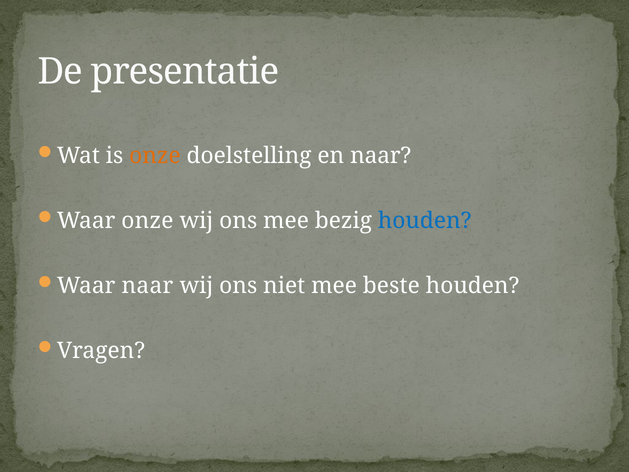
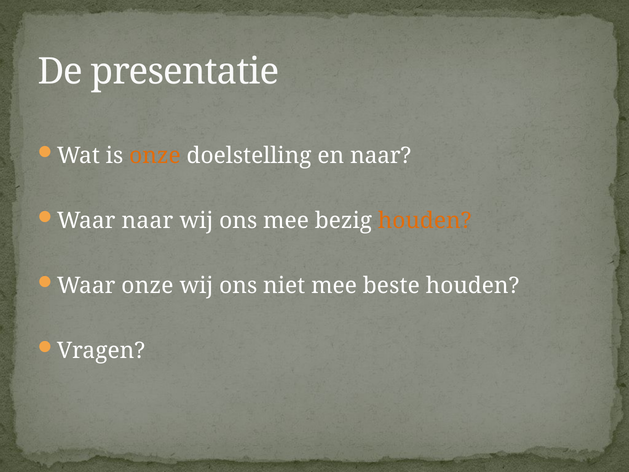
Waar onze: onze -> naar (147, 221)
houden colour: blue -> orange (425, 221)
Waar naar: naar -> onze (147, 286)
